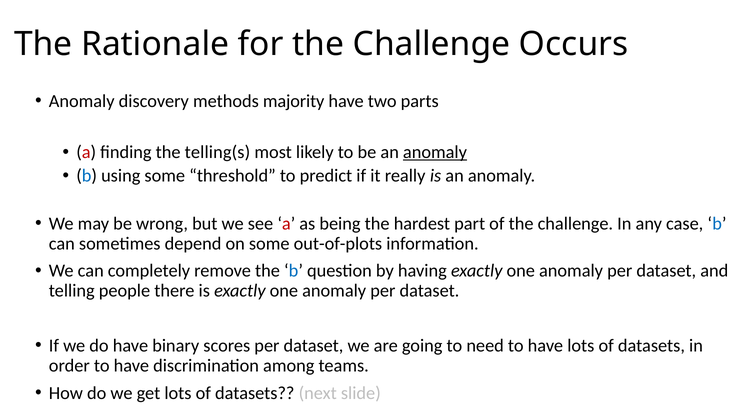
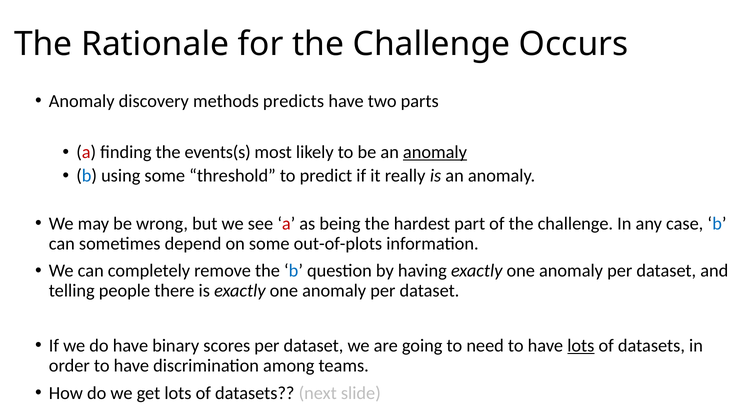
majority: majority -> predicts (294, 101)
telling(s: telling(s -> events(s (218, 152)
lots underline: none -> present (581, 345)
